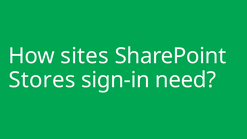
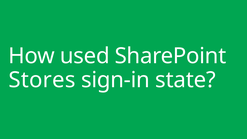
sites: sites -> used (85, 56)
need: need -> state (185, 80)
